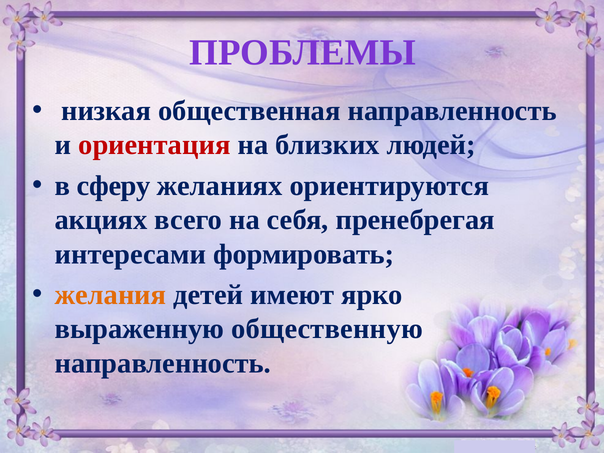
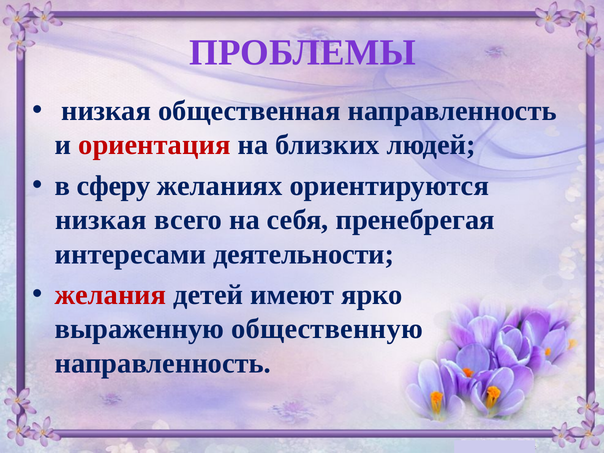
акциях: акциях -> низкая (101, 220)
формировать: формировать -> деятельности (304, 254)
желания colour: orange -> red (110, 295)
